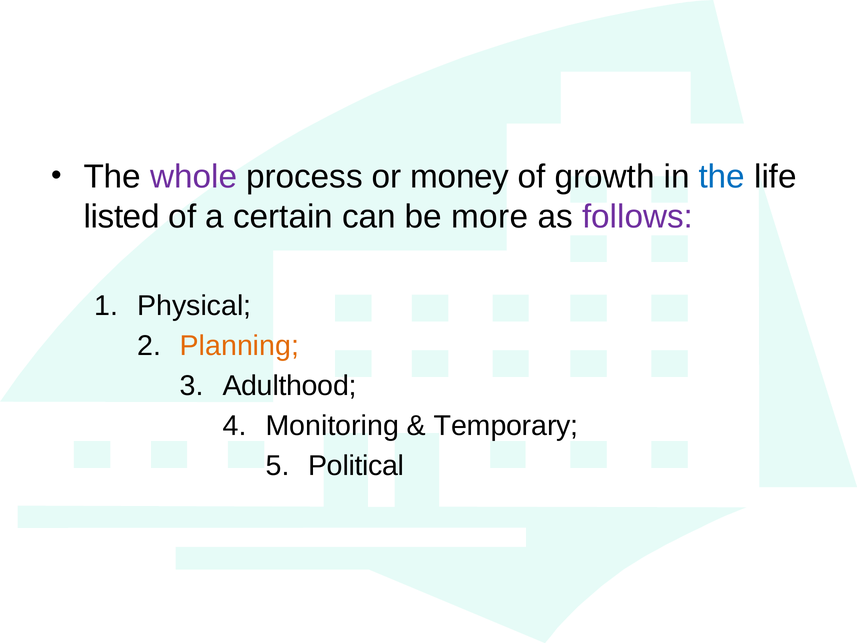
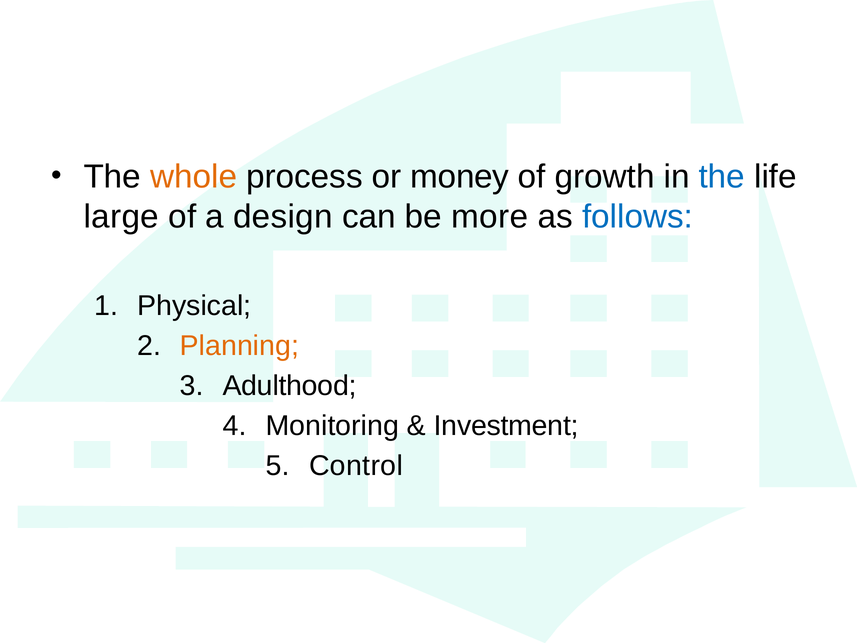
whole colour: purple -> orange (194, 177)
listed: listed -> large (121, 217)
certain: certain -> design (283, 217)
follows colour: purple -> blue (638, 217)
Temporary: Temporary -> Investment (506, 426)
Political: Political -> Control (356, 466)
